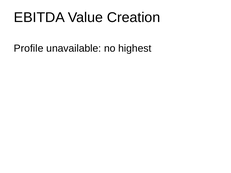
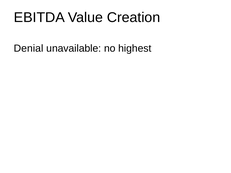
Profile: Profile -> Denial (29, 48)
